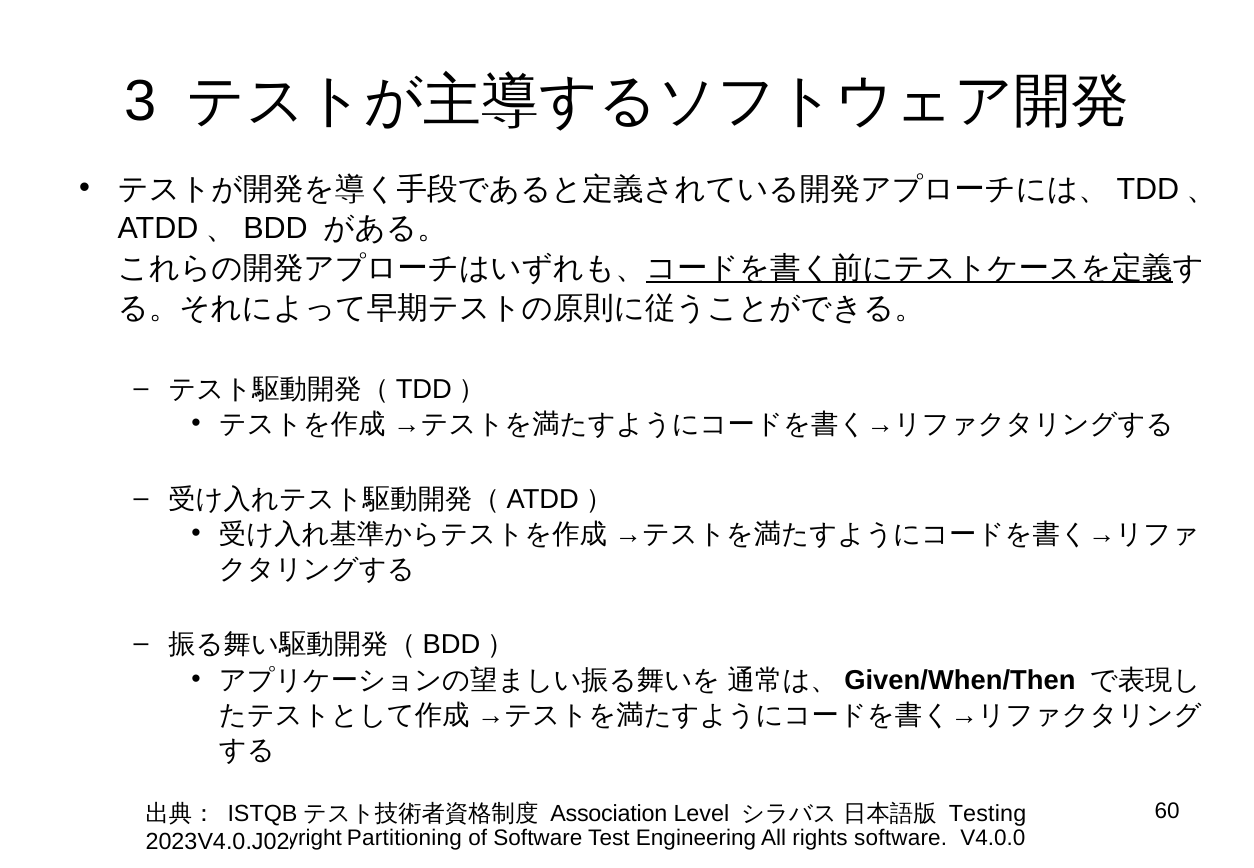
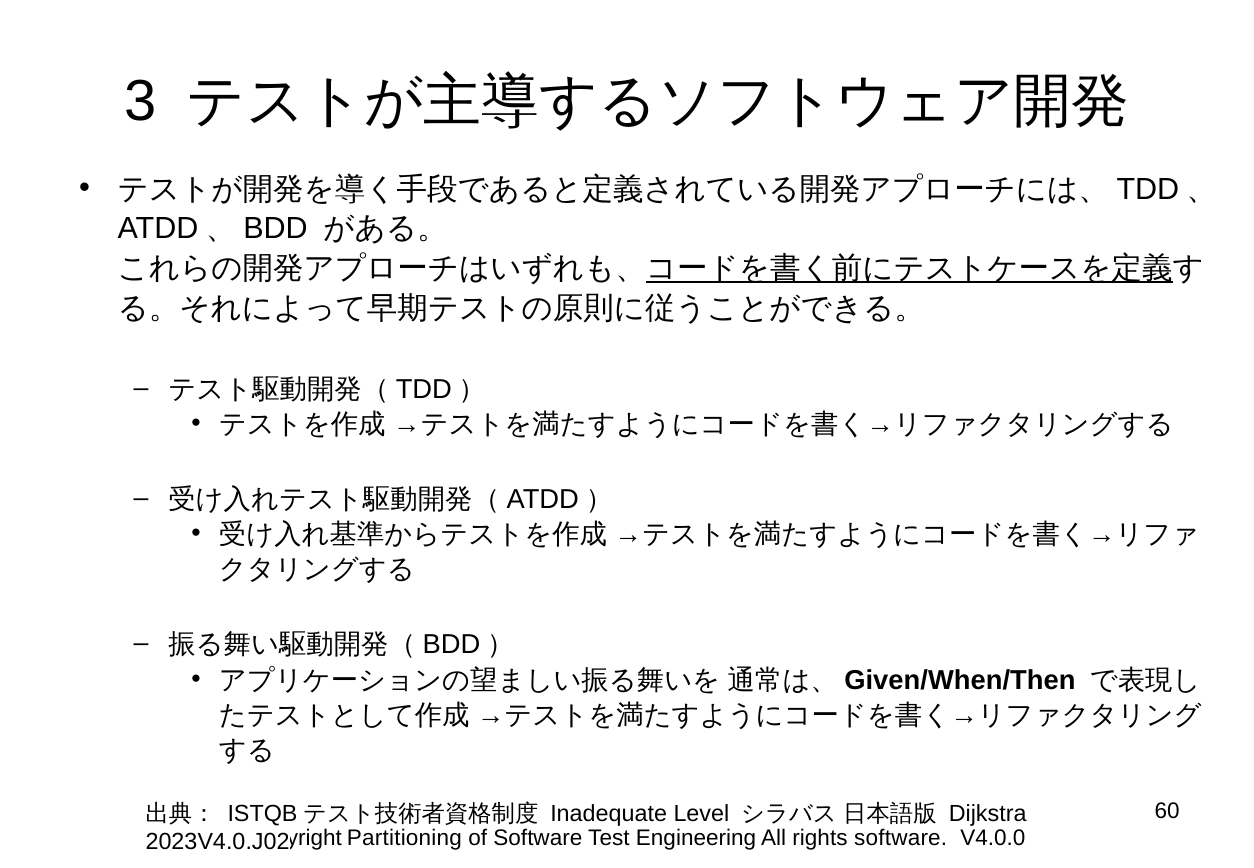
Association: Association -> Inadequate (609, 814)
Testing: Testing -> Dijkstra (988, 814)
